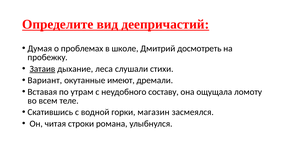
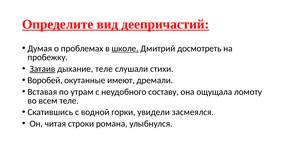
школе underline: none -> present (125, 49)
дыхание леса: леса -> теле (104, 69)
Вариант: Вариант -> Воробей (45, 80)
магазин: магазин -> увидели (154, 112)
